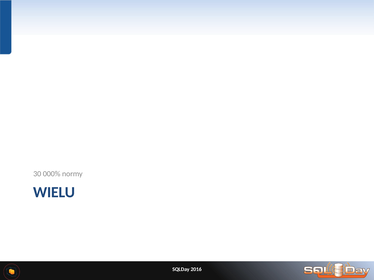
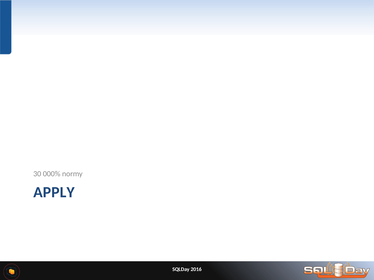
WIELU: WIELU -> APPLY (54, 193)
